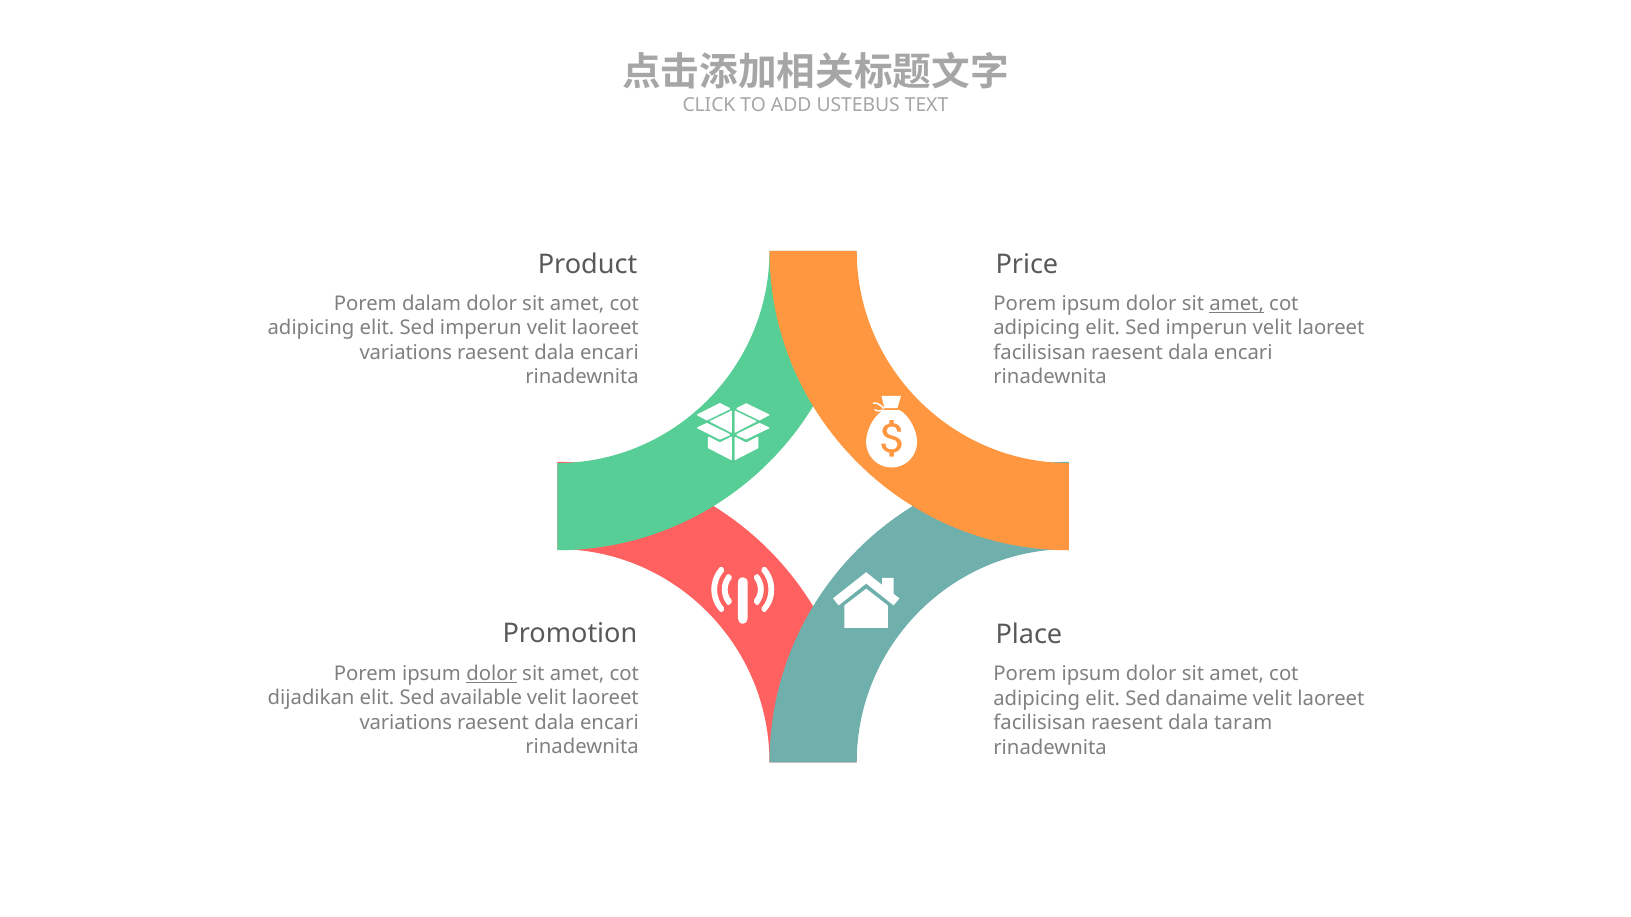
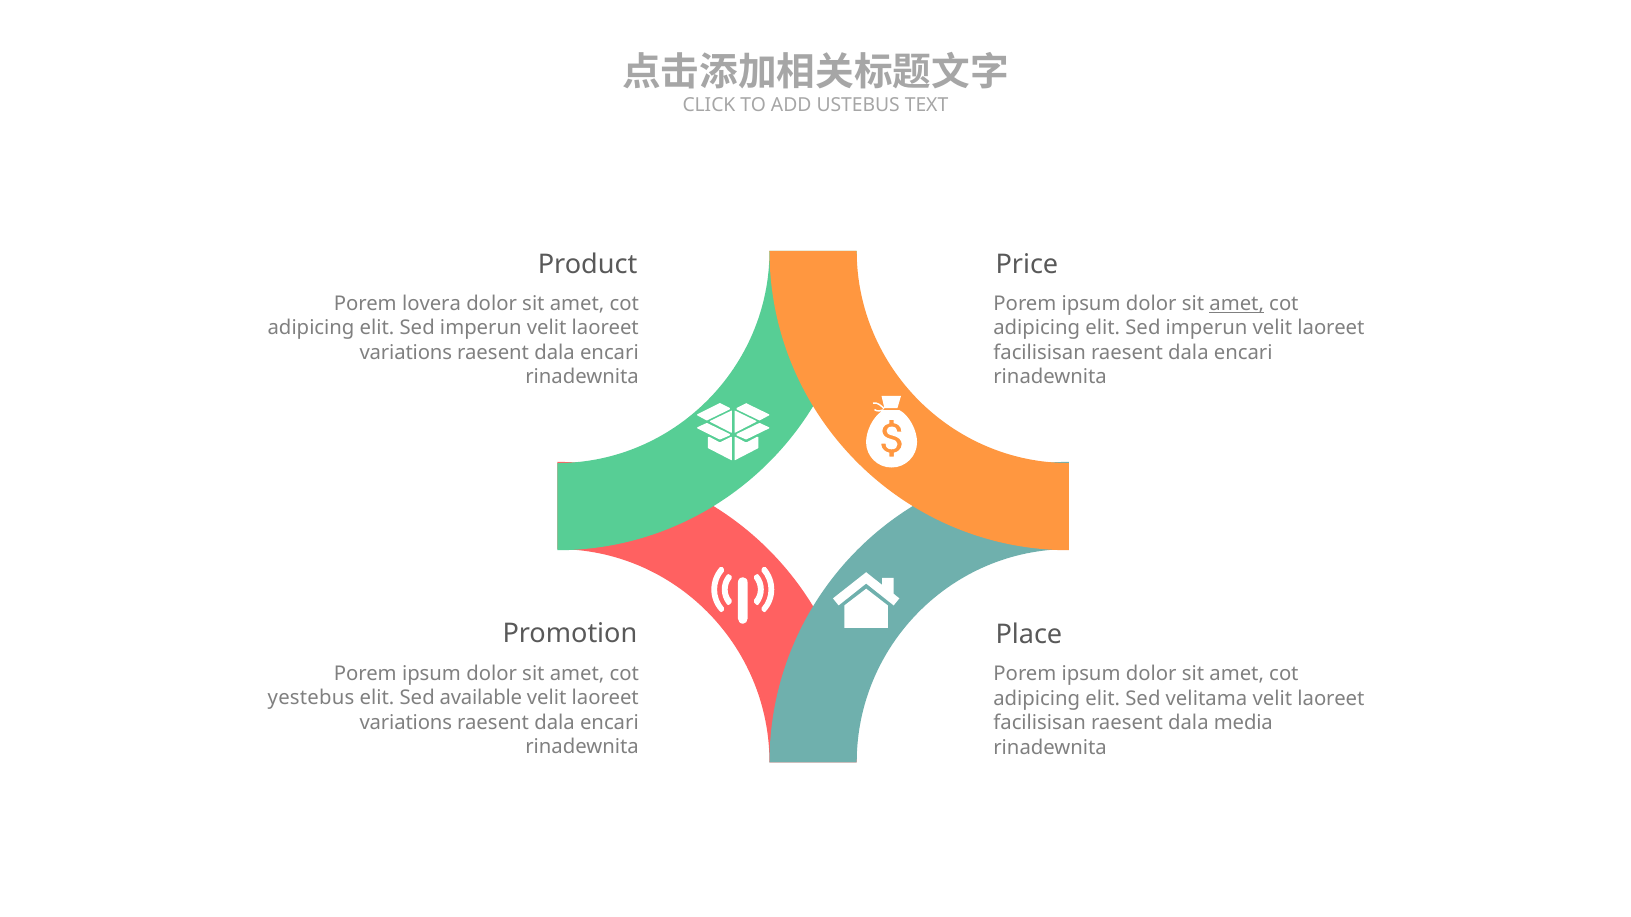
dalam: dalam -> lovera (432, 304)
dolor underline: present -> none (492, 674)
dijadikan: dijadikan -> yestebus (311, 698)
danaime: danaime -> velitama (1206, 699)
taram: taram -> media (1243, 723)
